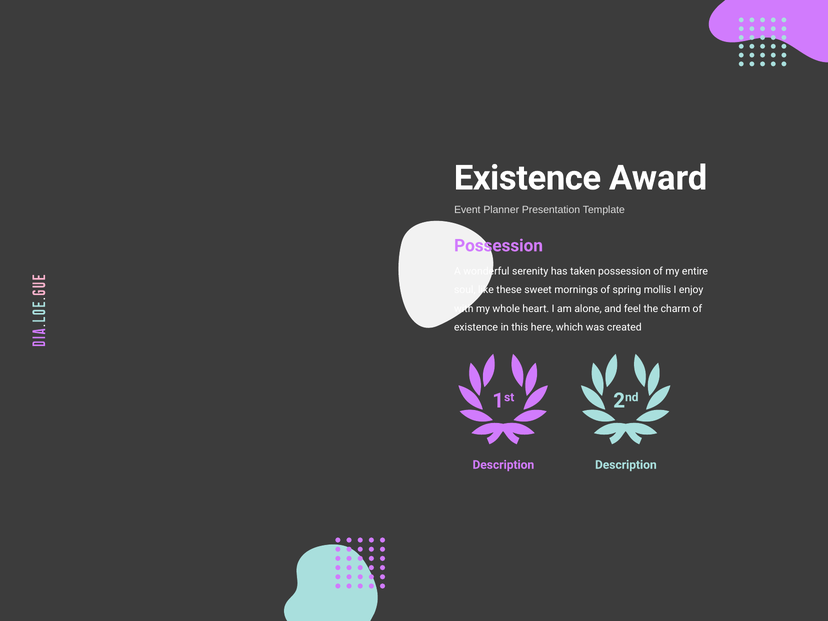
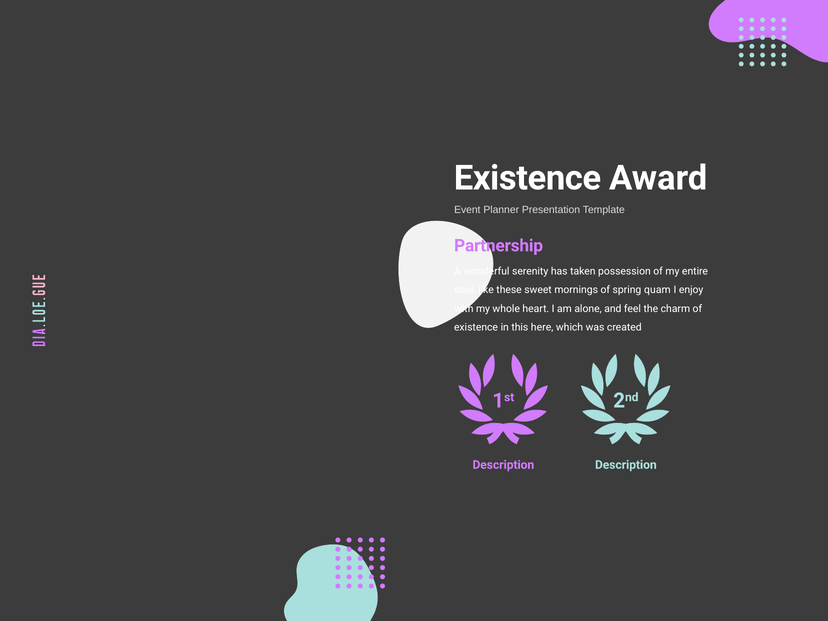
Possession: Possession -> Partnership (499, 246)
mollis: mollis -> quam (657, 290)
